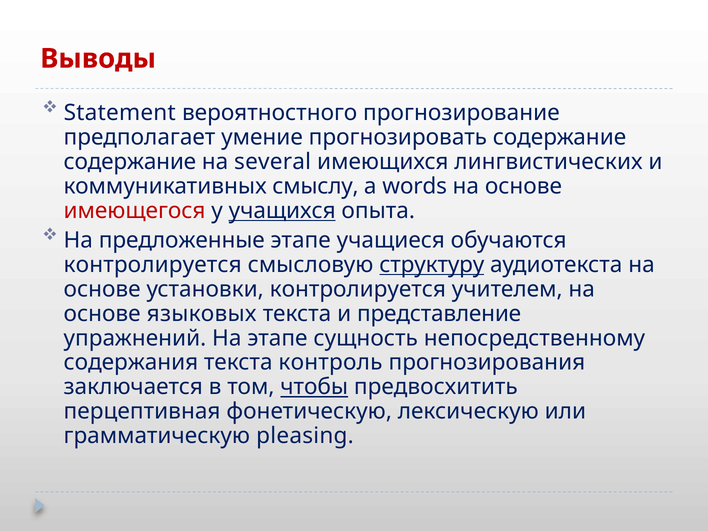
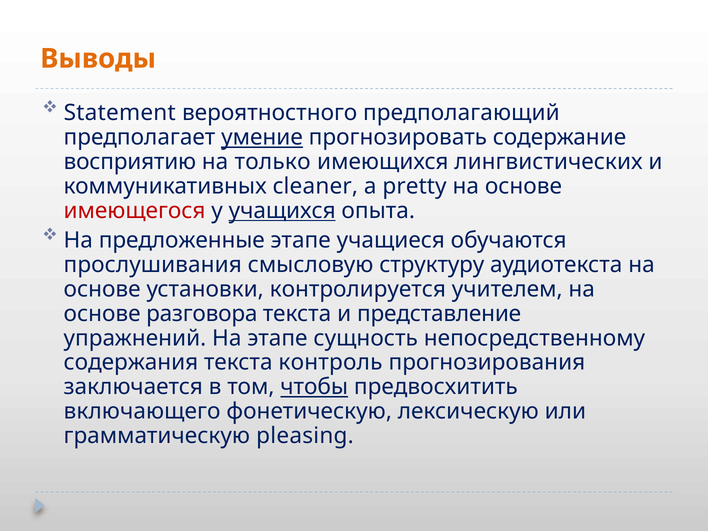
Выводы colour: red -> orange (98, 59)
прогнозирование: прогнозирование -> предполагающий (461, 113)
умение underline: none -> present (262, 137)
содержание: содержание -> восприятию (130, 162)
several: several -> только (273, 162)
смыслу: смыслу -> cleaner (315, 186)
words: words -> pretty (415, 186)
контролируется: контролируется -> прослушивания (153, 265)
структуру underline: present -> none (432, 265)
языковых: языковых -> разговора (202, 314)
перцептивная: перцептивная -> включающего (142, 411)
